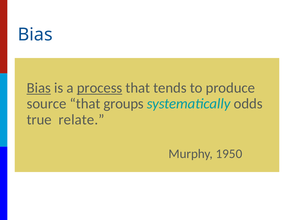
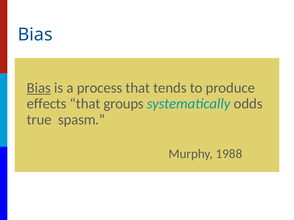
process underline: present -> none (100, 88)
source: source -> effects (47, 104)
relate: relate -> spasm (82, 120)
1950: 1950 -> 1988 (229, 154)
